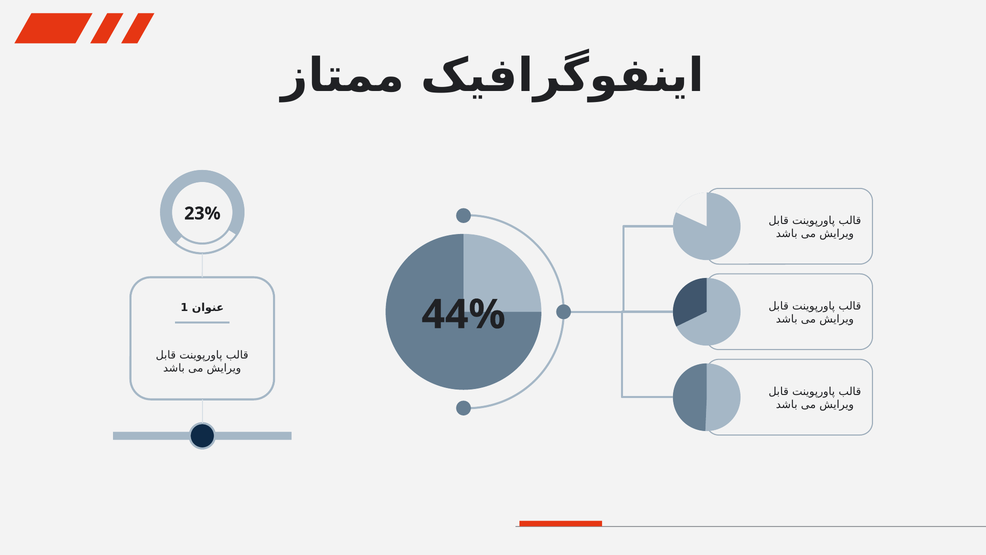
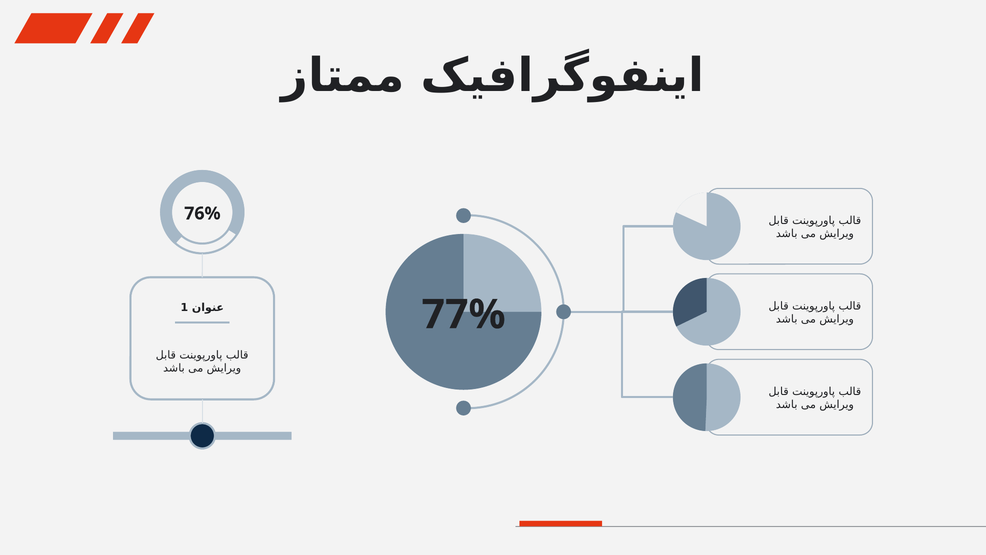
23%: 23% -> 76% (202, 213)
44%: 44% -> 77% (464, 314)
